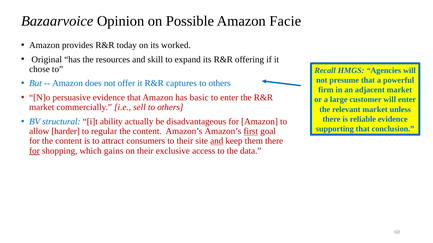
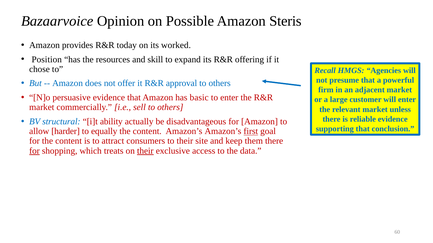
Facie: Facie -> Steris (285, 21)
Original: Original -> Position (47, 60)
captures: captures -> approval (182, 84)
regular: regular -> equally (104, 132)
and underline: present -> none (217, 141)
gains: gains -> treats (114, 151)
their underline: none -> present (145, 151)
